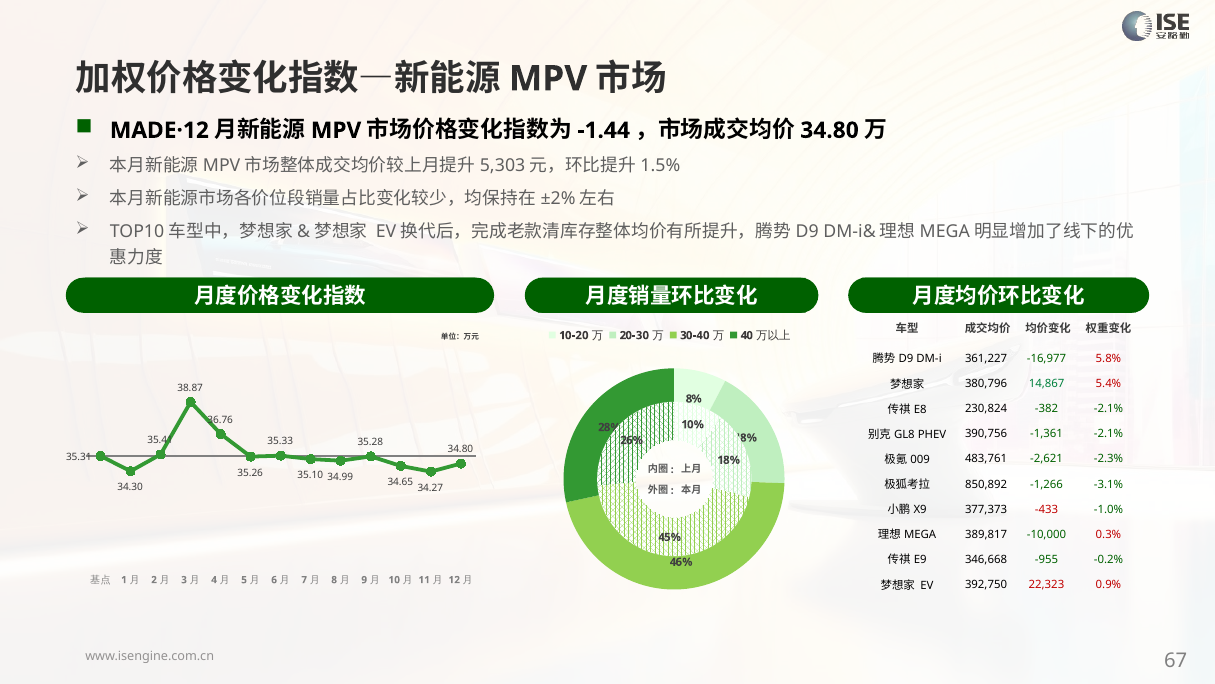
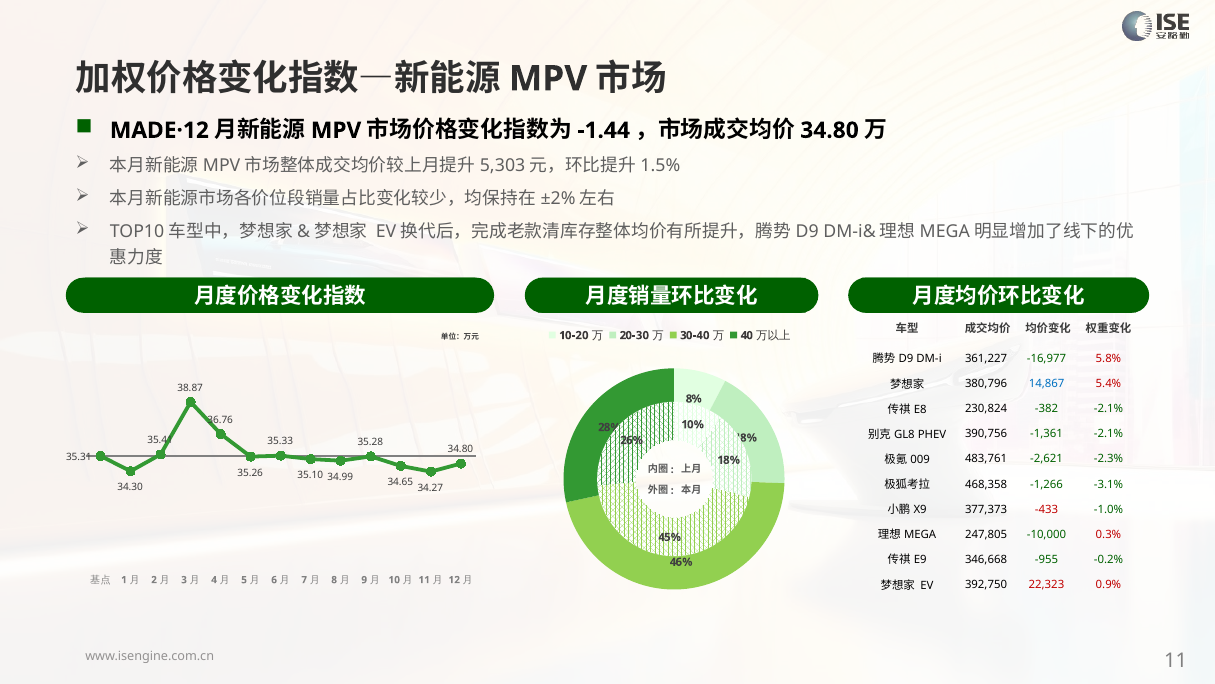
14,867 colour: green -> blue (1047, 383)
850,892: 850,892 -> 468,358 (986, 484)
389,817: 389,817 -> 247,805 (986, 534)
67: 67 -> 11 (1176, 660)
